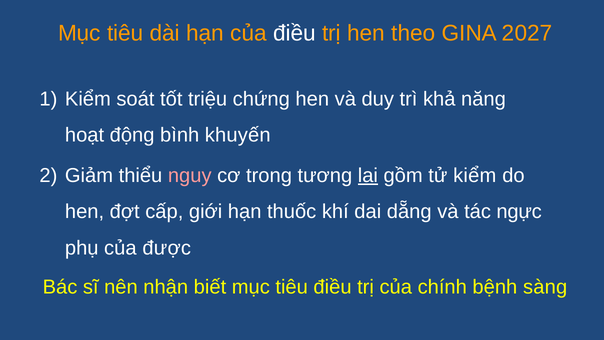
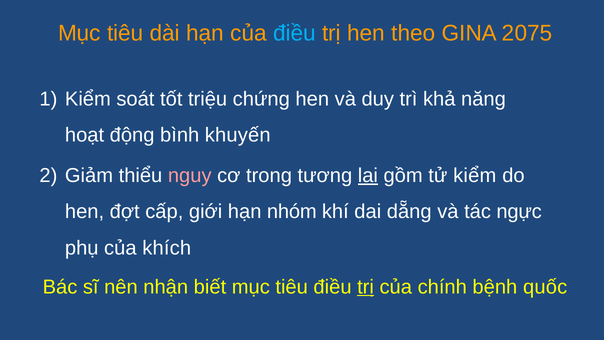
điều colour: white -> light blue (294, 33)
2027: 2027 -> 2075 (527, 33)
thuốc: thuốc -> nhóm (292, 212)
được: được -> khích (167, 248)
trị underline: none -> present (366, 287)
sàng: sàng -> quốc (545, 287)
